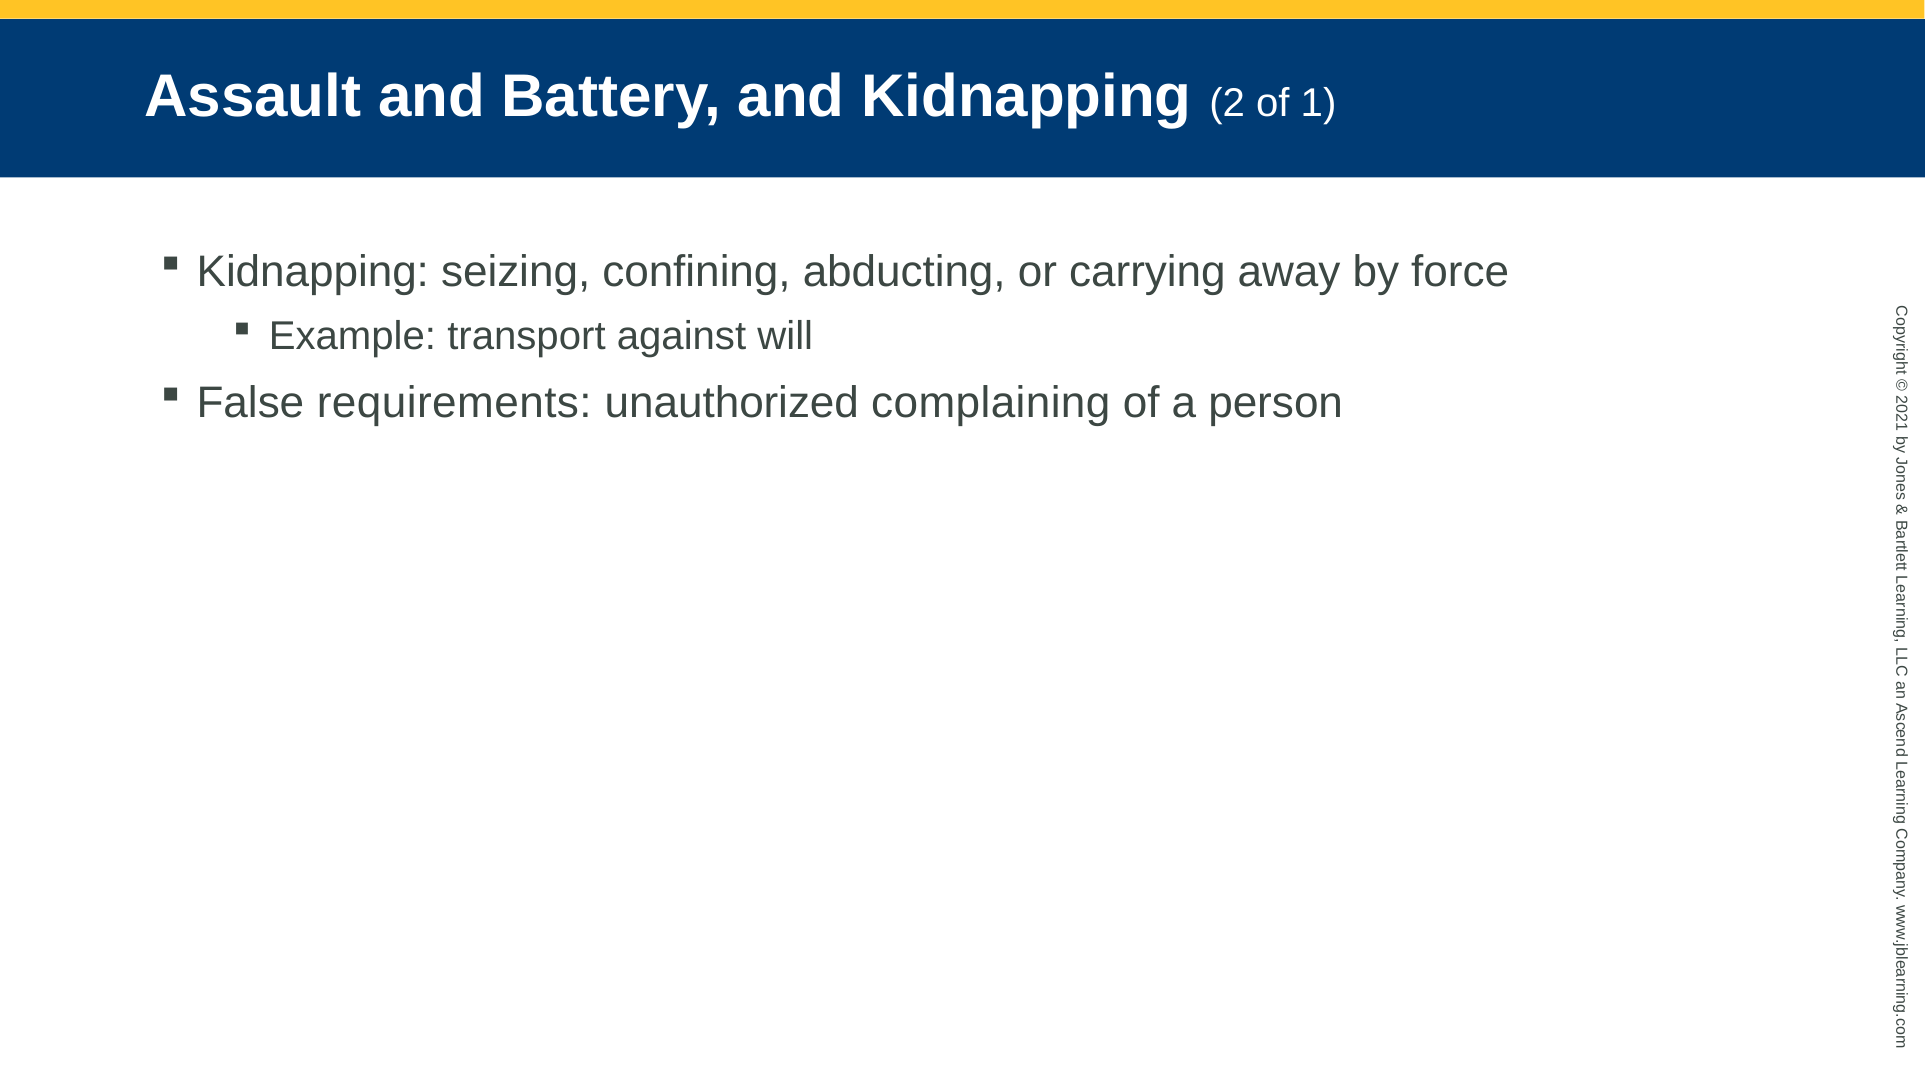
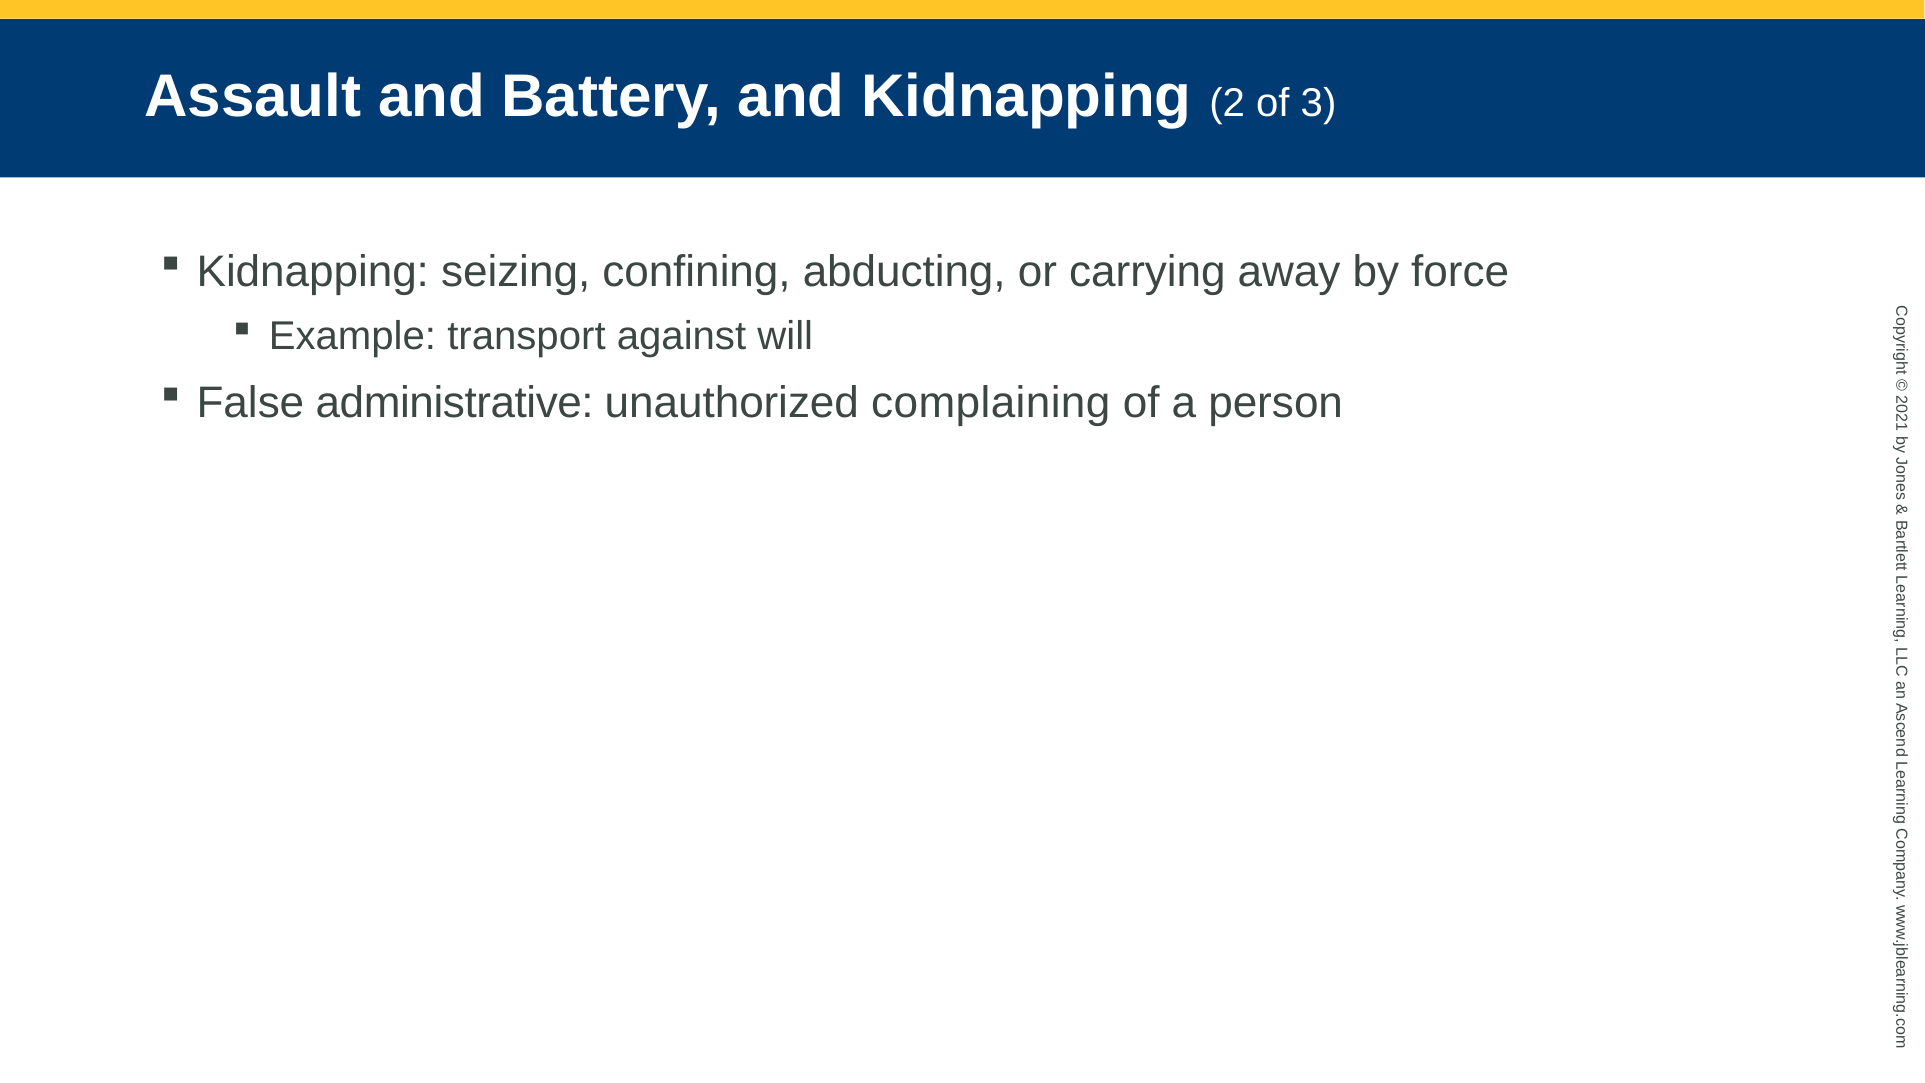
of 1: 1 -> 3 (1319, 103)
requirements: requirements -> administrative (455, 403)
